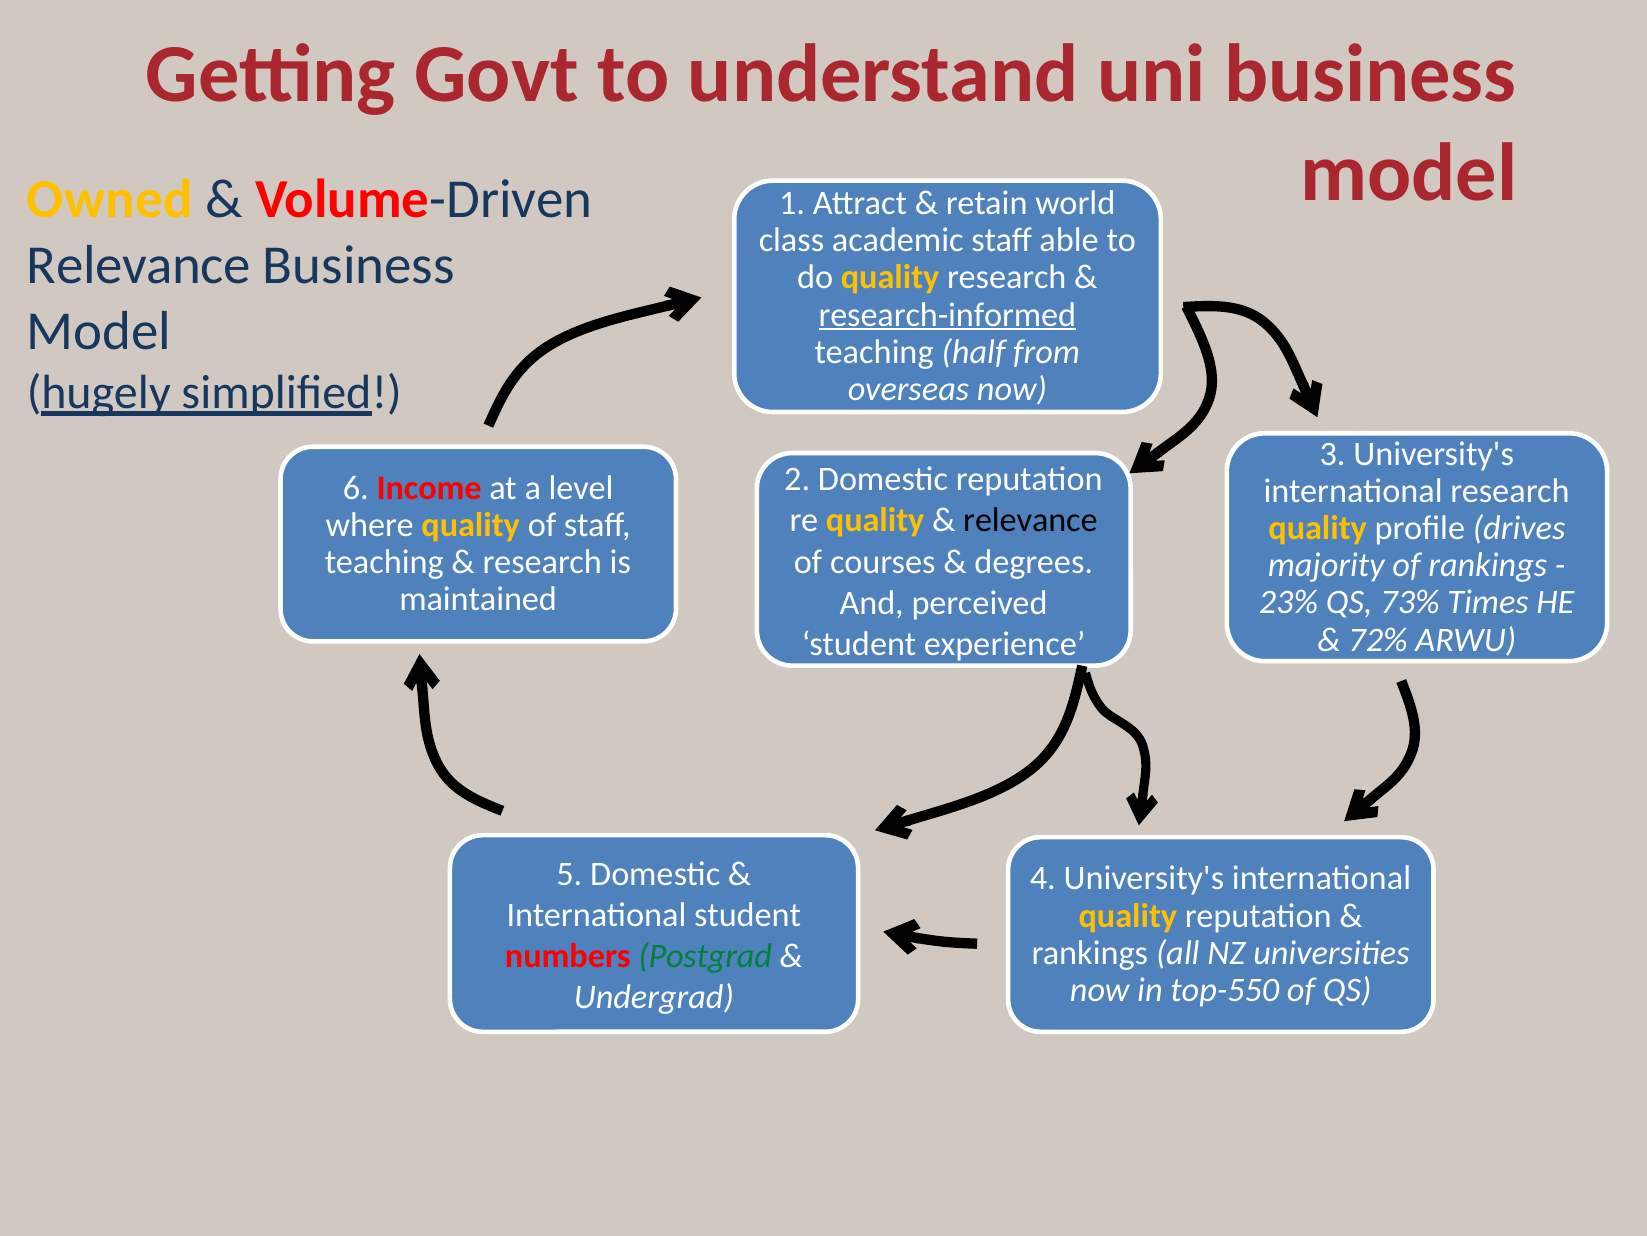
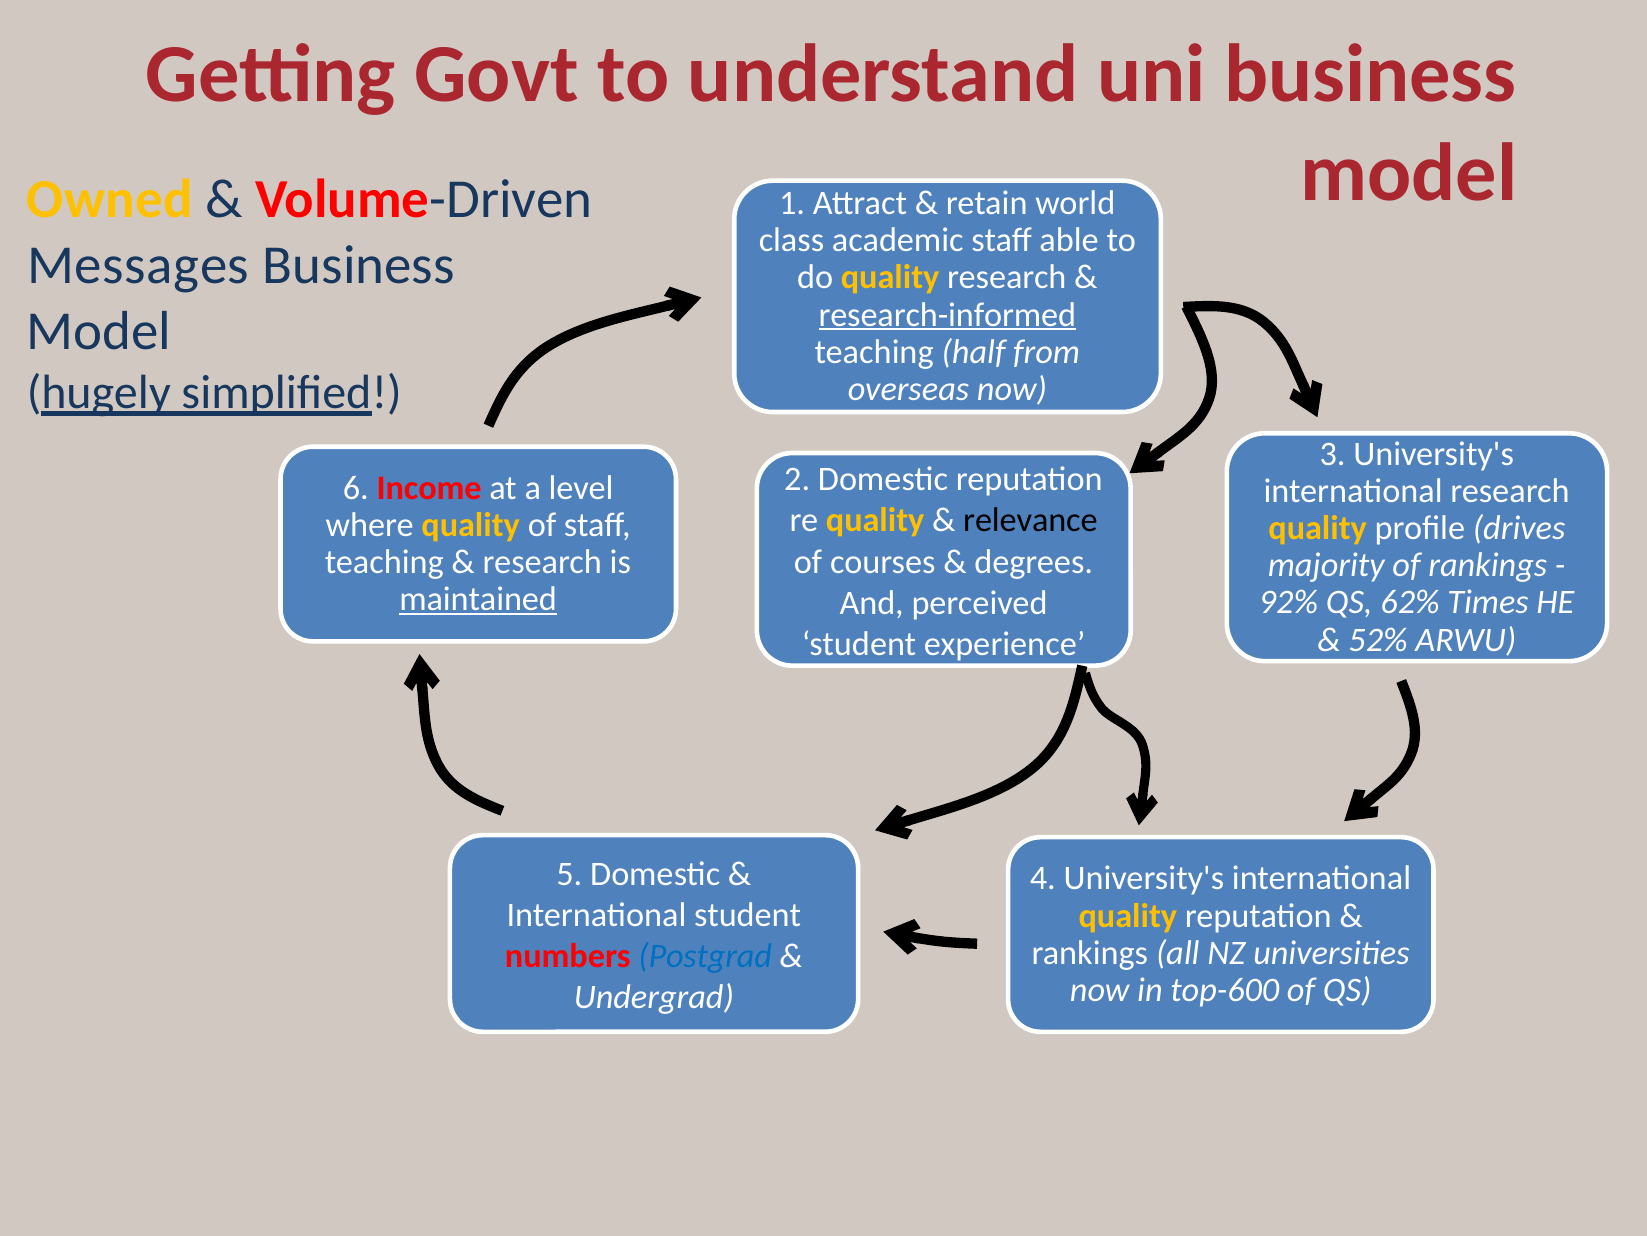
Relevance: Relevance -> Messages (138, 265)
maintained underline: none -> present (478, 599)
23%: 23% -> 92% (1288, 602)
73%: 73% -> 62% (1410, 602)
72%: 72% -> 52% (1378, 639)
Postgrad colour: green -> blue (705, 956)
top-550: top-550 -> top-600 (1225, 989)
